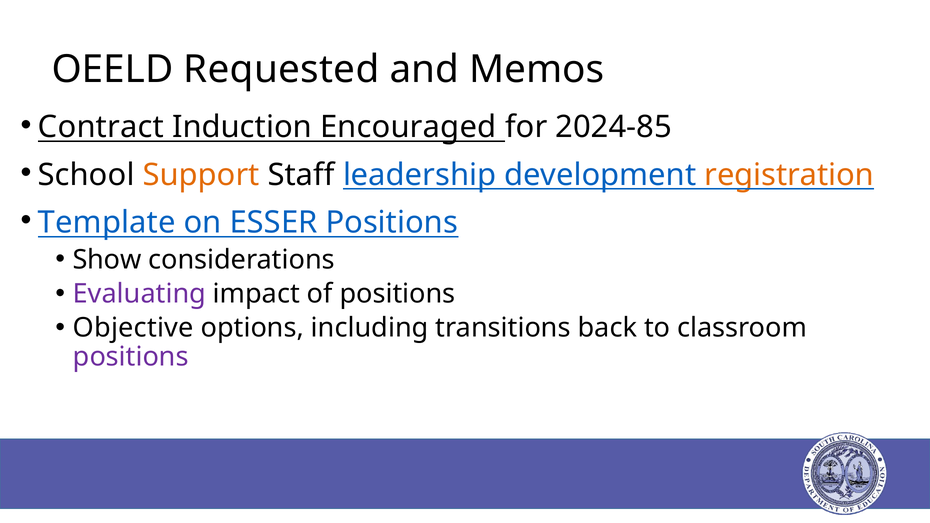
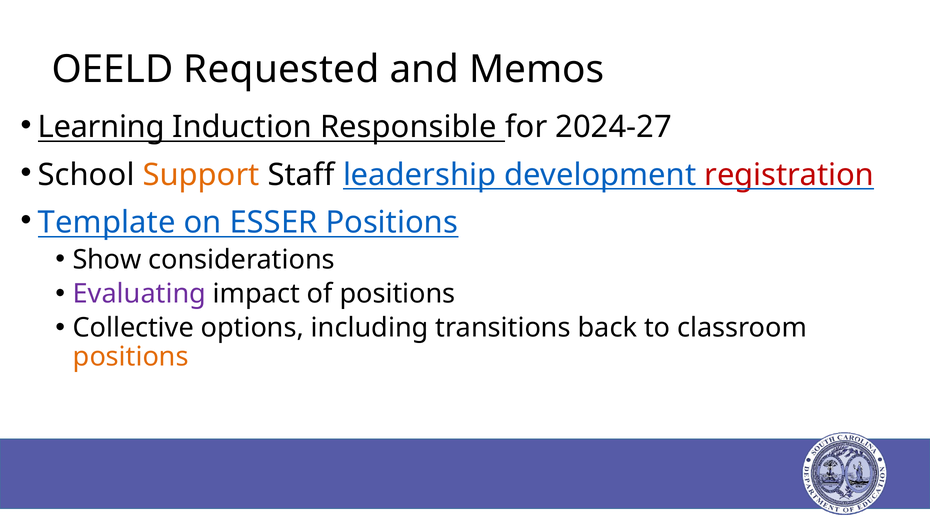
Contract: Contract -> Learning (101, 127)
Encouraged: Encouraged -> Responsible (408, 127)
2024-85: 2024-85 -> 2024-27 (614, 127)
registration colour: orange -> red (789, 175)
Objective: Objective -> Collective (133, 328)
positions colour: purple -> orange (131, 357)
